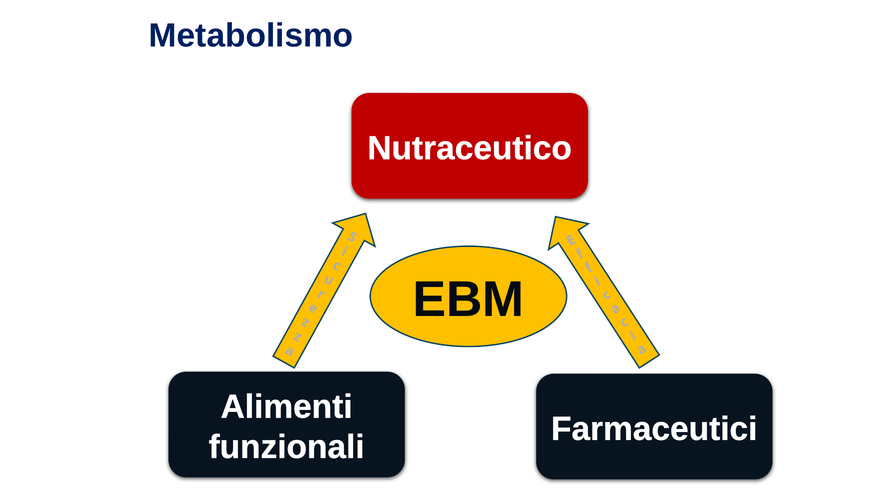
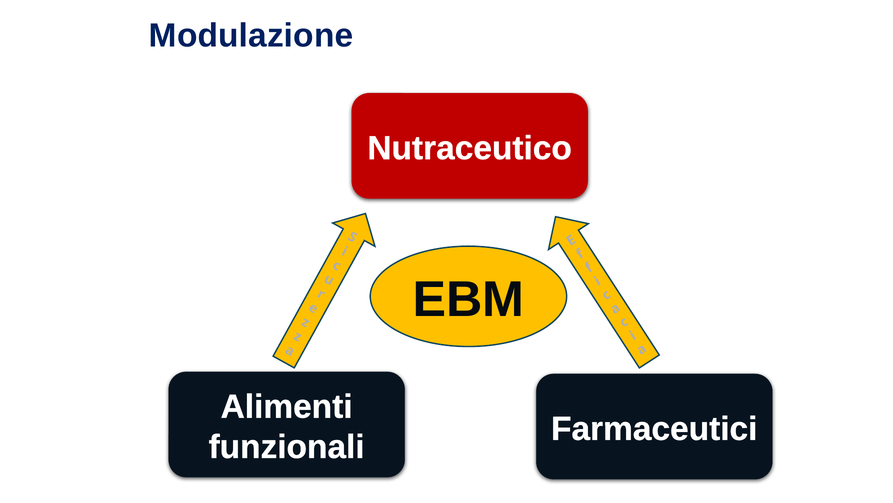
Metabolismo: Metabolismo -> Modulazione (251, 36)
